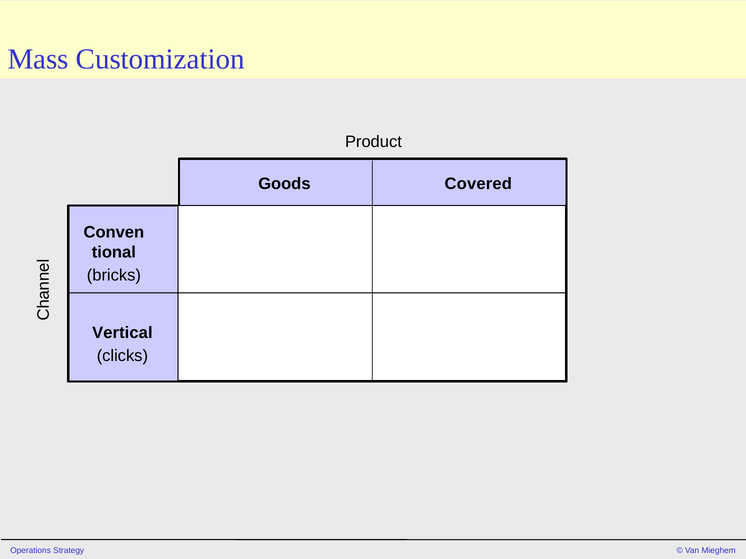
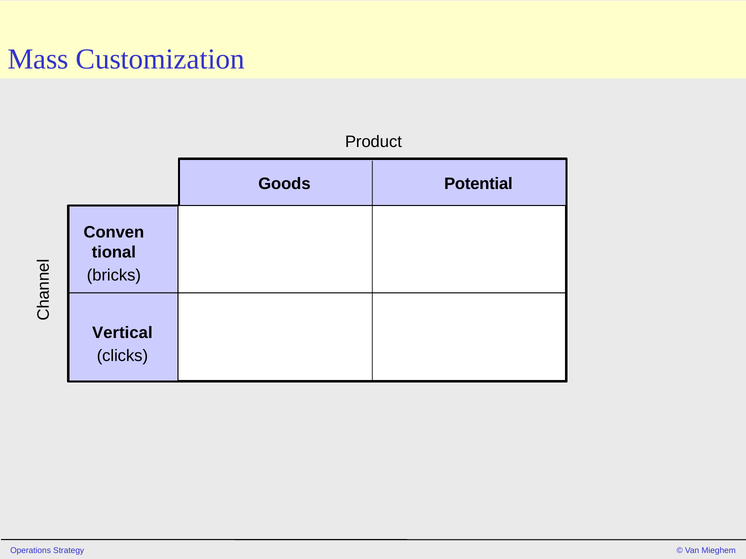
Covered: Covered -> Potential (478, 184)
